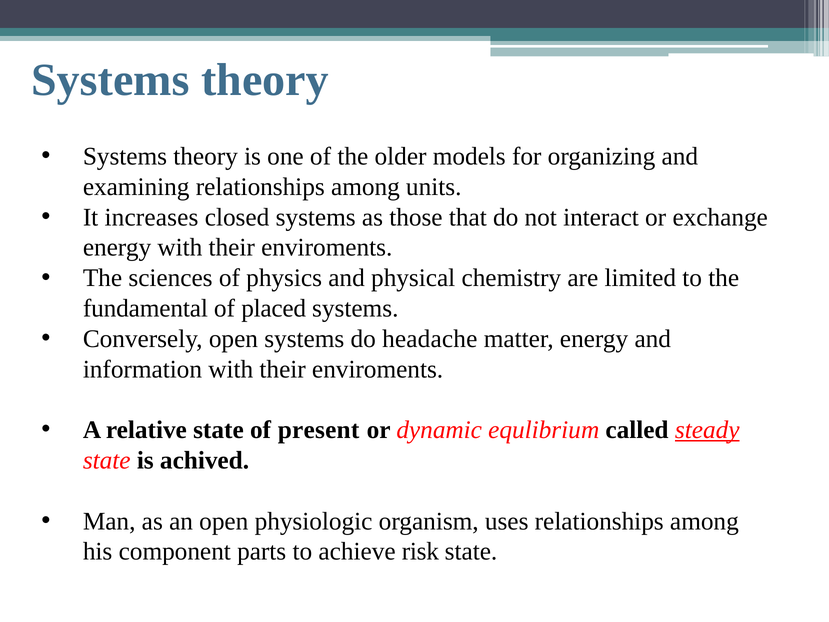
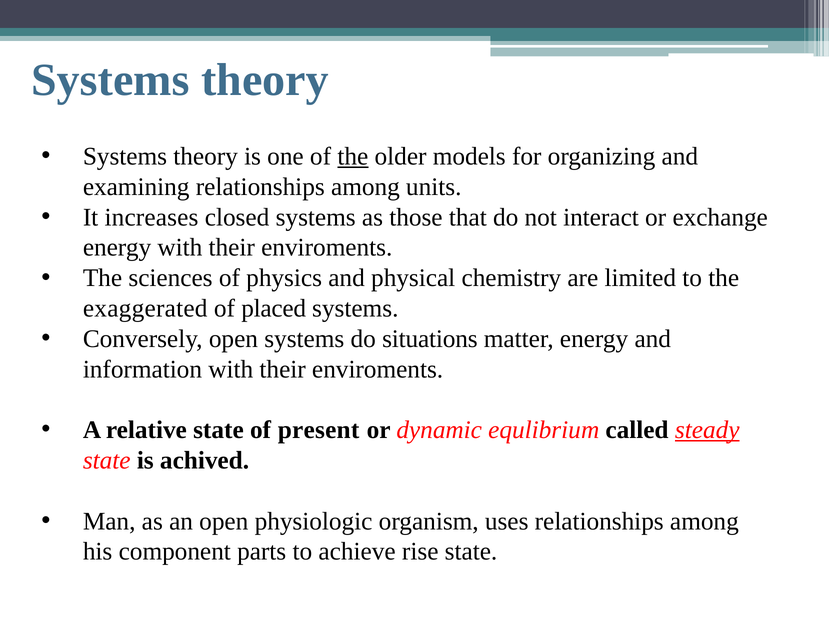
the underline: none -> present (353, 156)
fundamental: fundamental -> exaggerated (145, 308)
headache: headache -> situations (430, 339)
risk: risk -> rise (420, 551)
